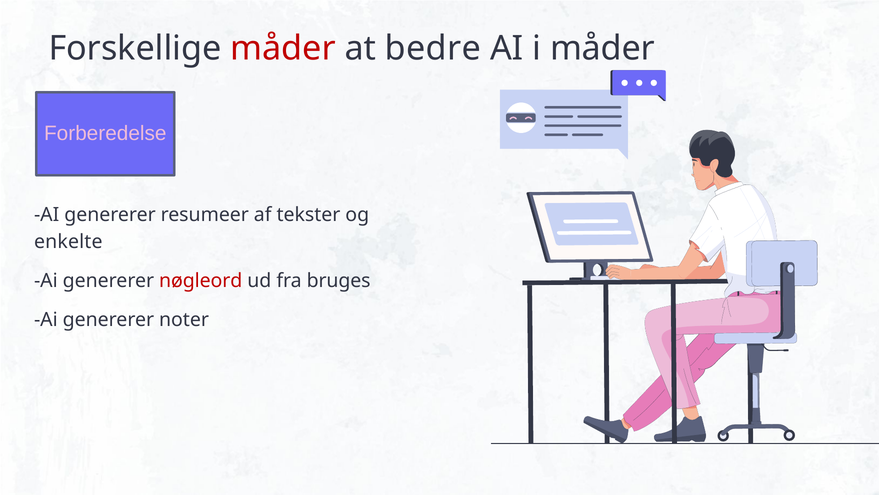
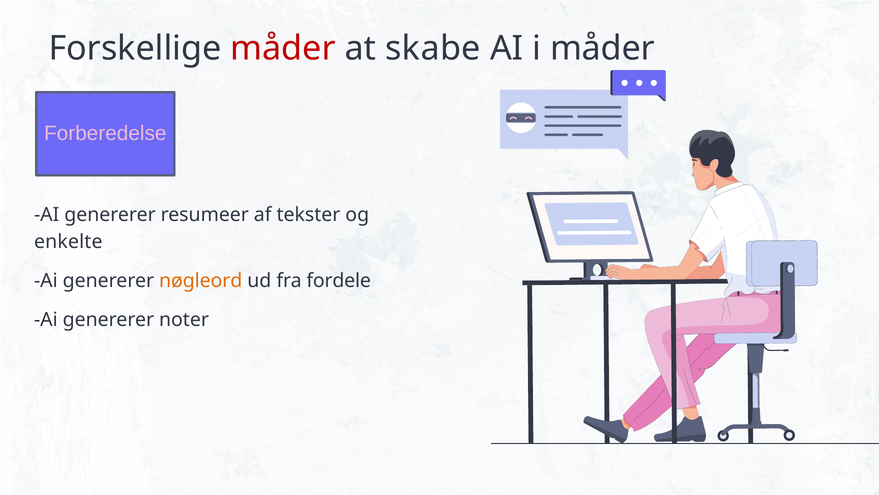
bedre: bedre -> skabe (433, 48)
nøgleord colour: red -> orange (201, 281)
bruges: bruges -> fordele (339, 281)
